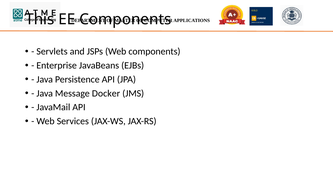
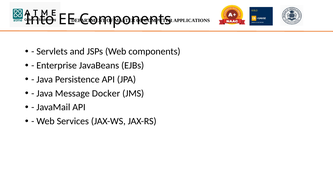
This: This -> Into (40, 19)
